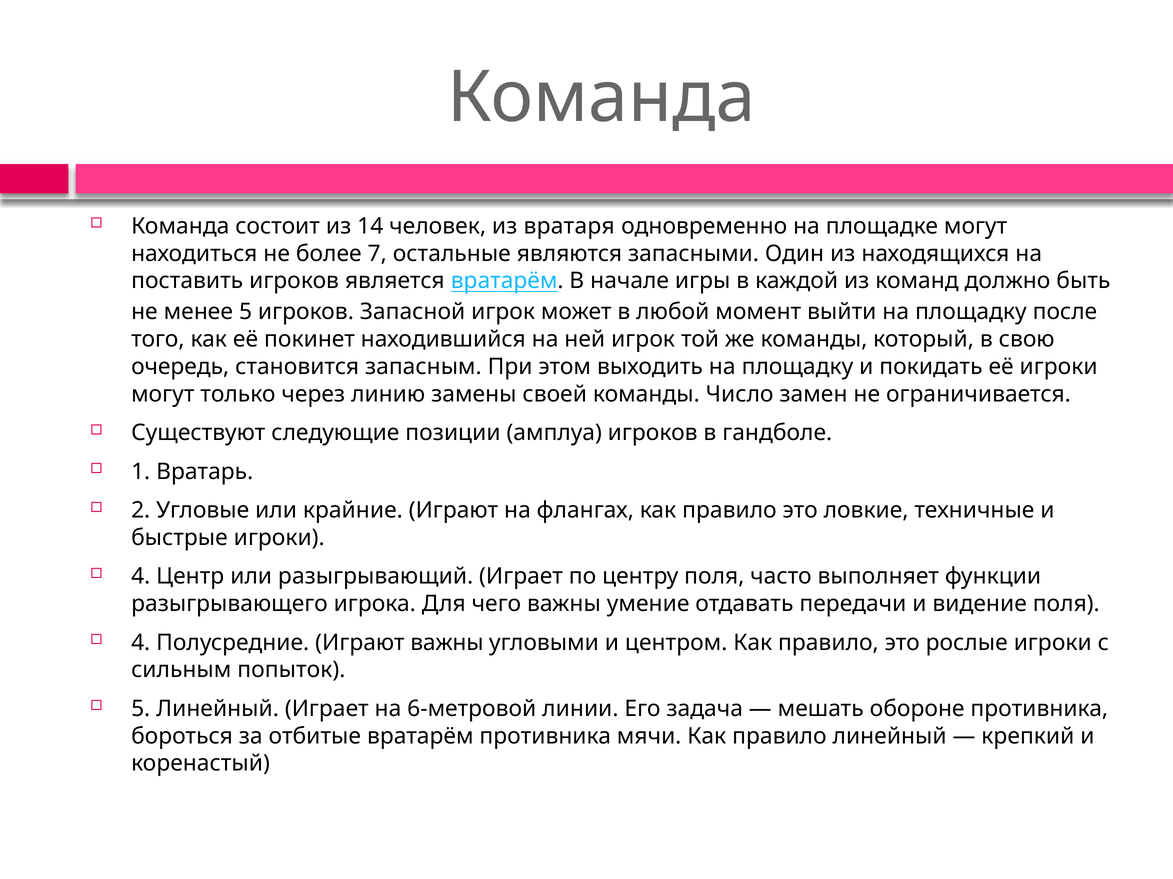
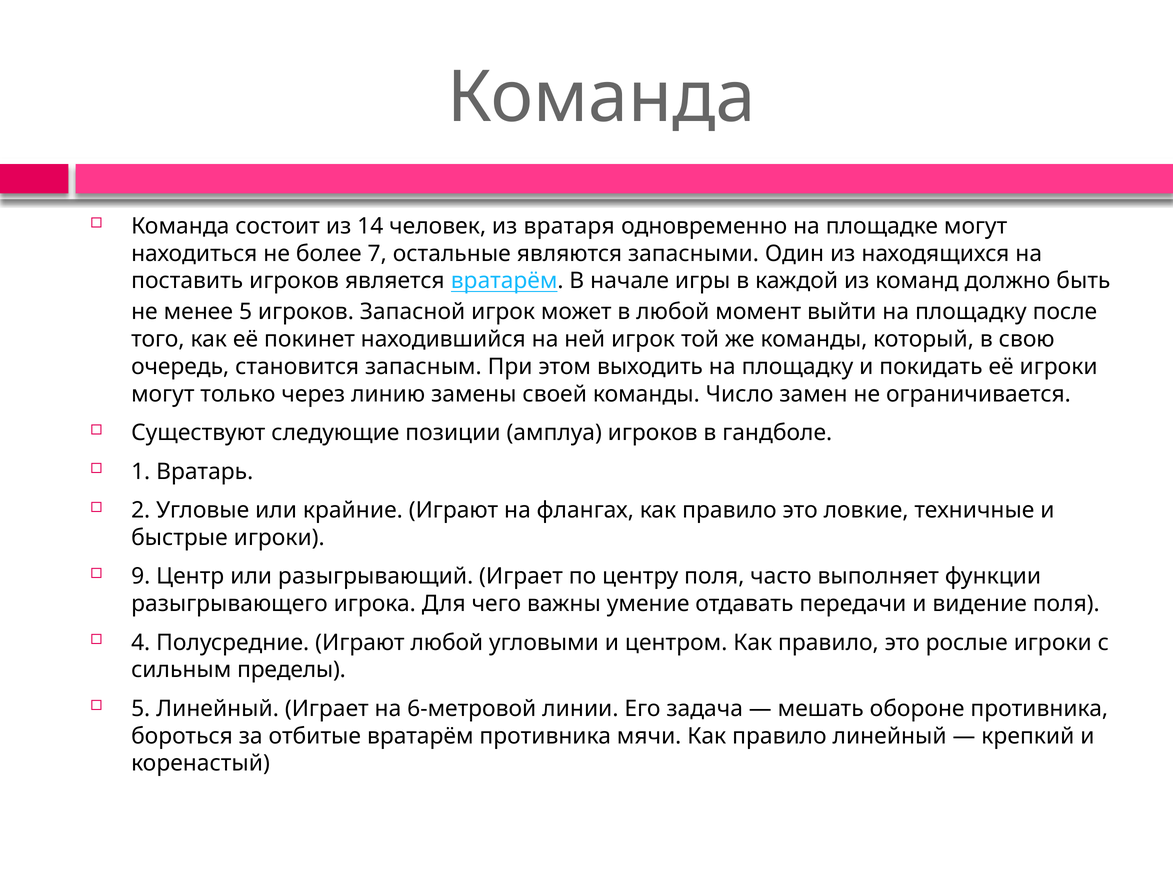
4: 4 -> 9 (141, 577)
Играют важны: важны -> любой (447, 643)
попыток: попыток -> пределы (292, 670)
